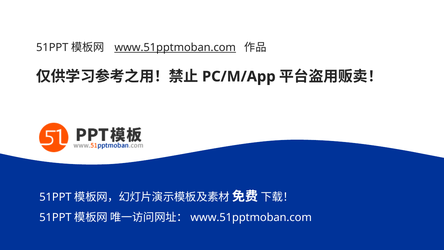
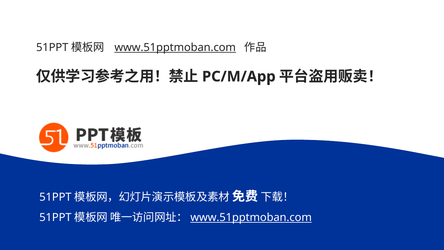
www.51pptmoban.com underline: none -> present (251, 217)
